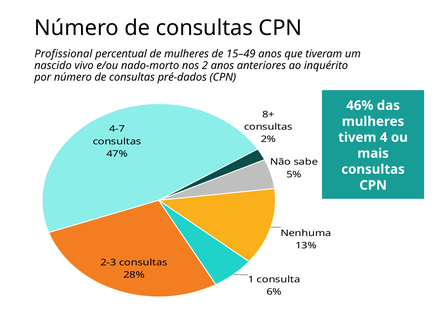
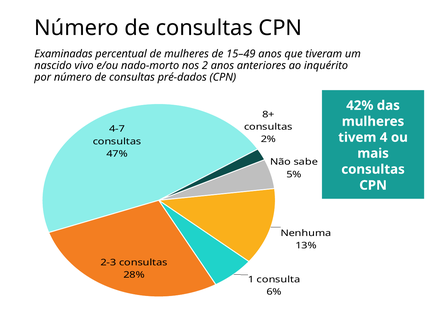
Profissional: Profissional -> Examinadas (63, 54)
46%: 46% -> 42% (360, 105)
